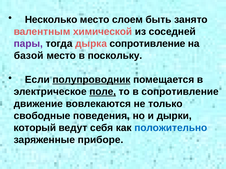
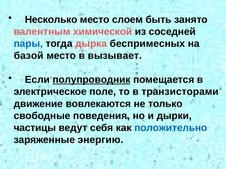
пары colour: purple -> blue (28, 44)
дырка сопротивление: сопротивление -> беспримесных (147, 44)
поскольку: поскольку -> вызывает (115, 56)
поле underline: present -> none (103, 92)
в сопротивление: сопротивление -> транзисторами (180, 92)
который: который -> частицы (35, 128)
приборе: приборе -> энергию (101, 140)
